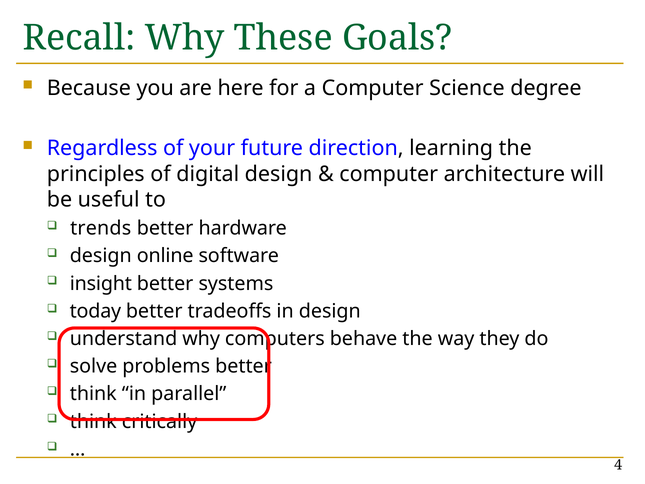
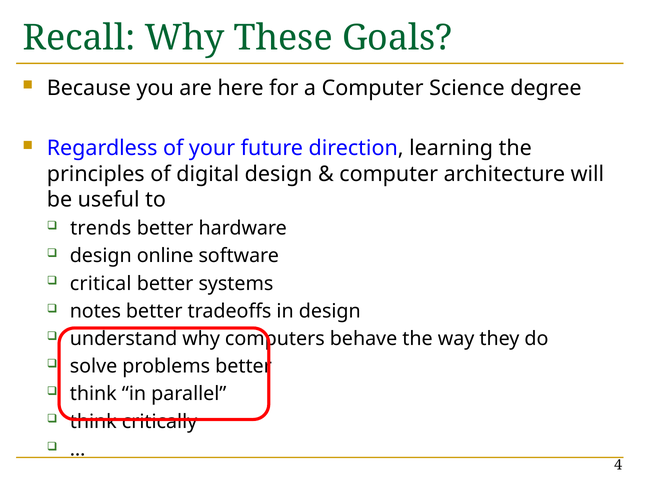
insight: insight -> critical (101, 283)
today: today -> notes (95, 311)
